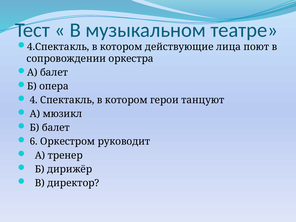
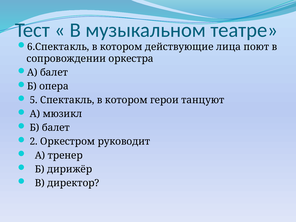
4.Спектакль: 4.Спектакль -> 6.Спектакль (58, 47)
4: 4 -> 5 (34, 100)
6: 6 -> 2 (34, 142)
